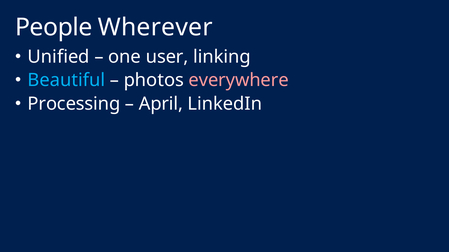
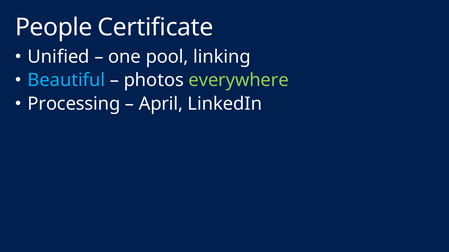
Wherever: Wherever -> Certificate (155, 27)
user: user -> pool (167, 57)
everywhere colour: pink -> light green (239, 80)
